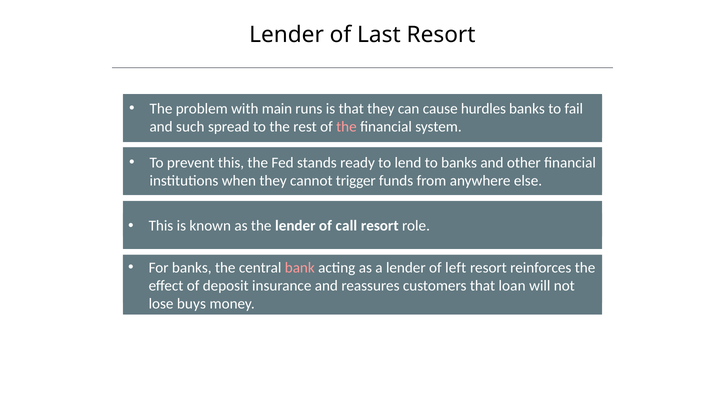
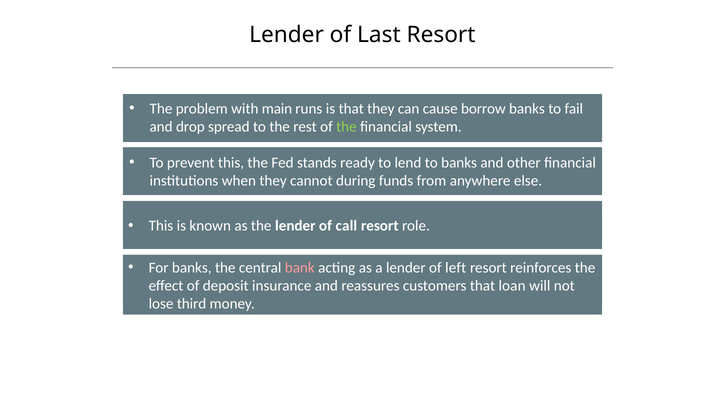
hurdles: hurdles -> borrow (483, 109)
such: such -> drop (190, 127)
the colour: pink -> light green (346, 127)
trigger: trigger -> during (356, 181)
buys: buys -> third (192, 304)
